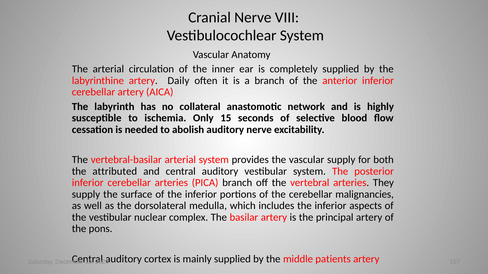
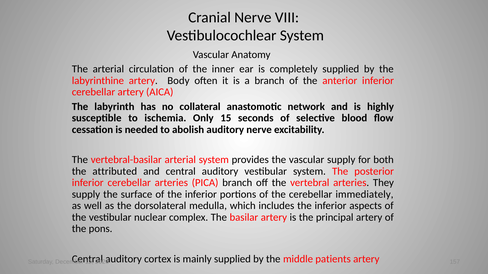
Daily: Daily -> Body (178, 81)
malignancies: malignancies -> immediately (364, 195)
